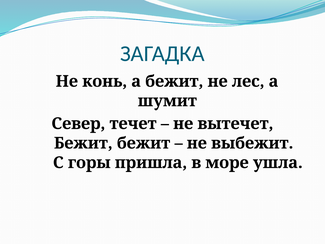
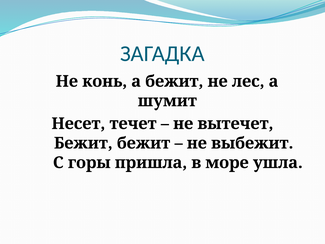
Север: Север -> Несет (78, 124)
